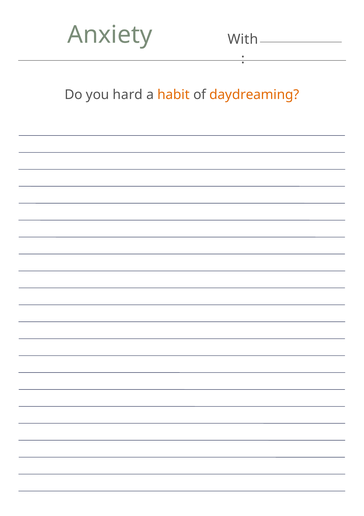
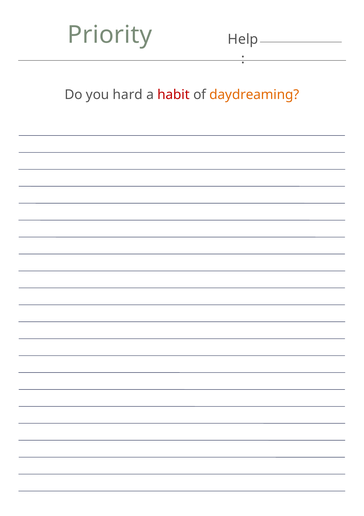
Anxiety: Anxiety -> Priority (110, 35)
With: With -> Help (243, 39)
habit colour: orange -> red (174, 94)
